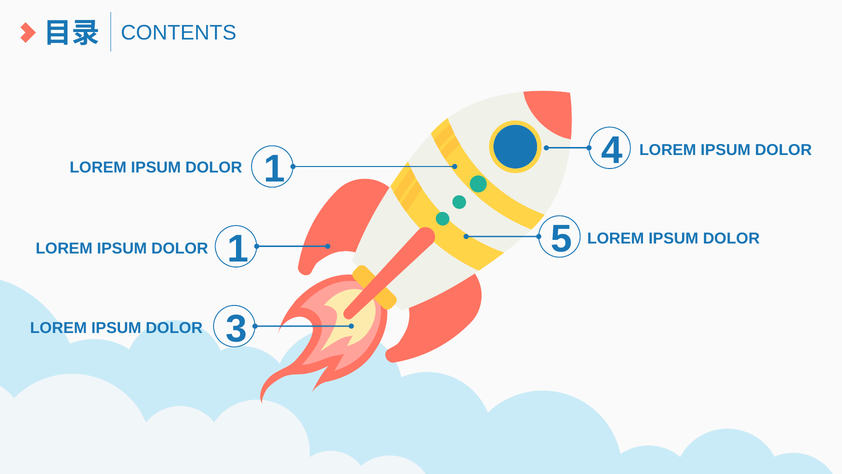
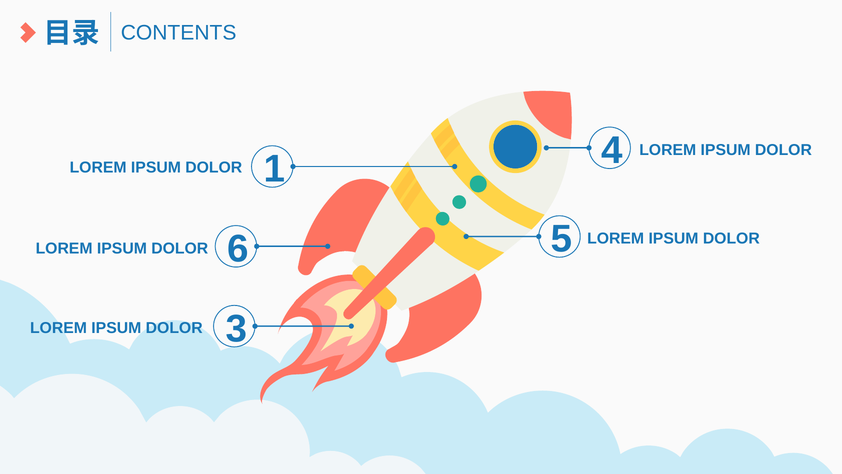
DOLOR 1: 1 -> 6 (238, 249)
